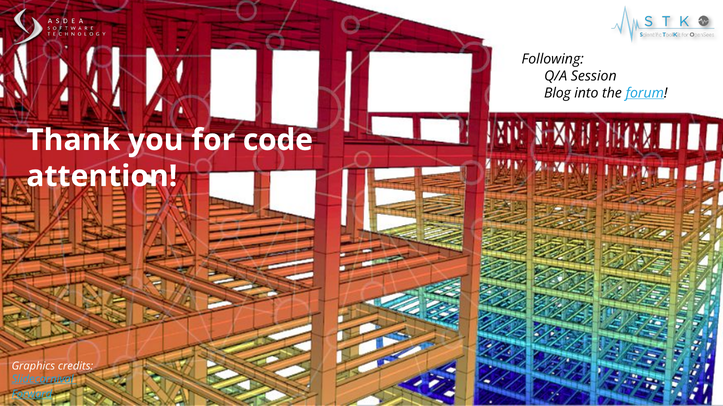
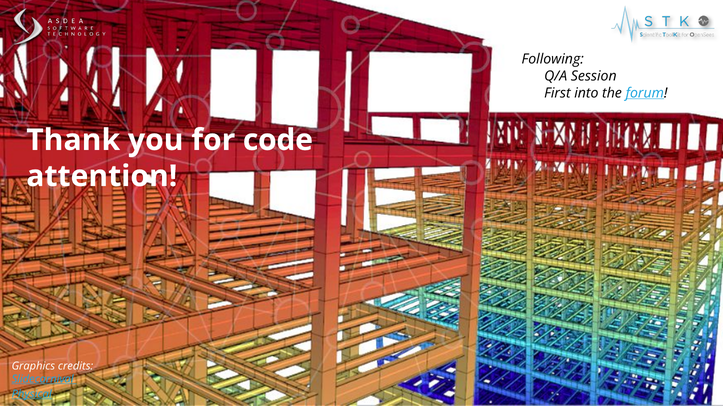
Blog: Blog -> First (557, 93)
Forward: Forward -> Physical (32, 395)
